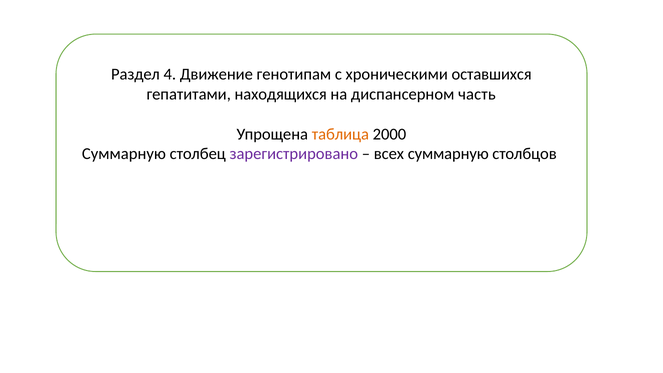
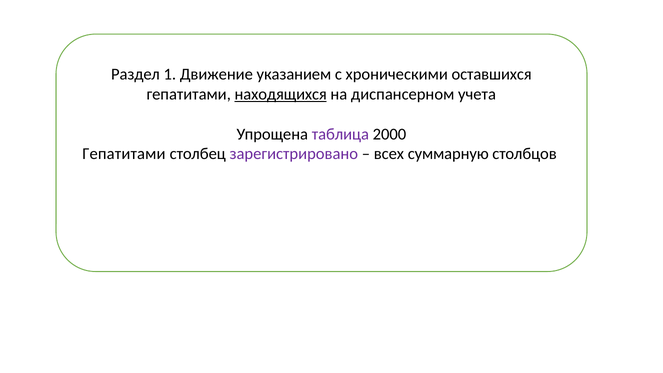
4: 4 -> 1 (170, 74)
генотипам: генотипам -> указанием (294, 74)
находящихся underline: none -> present (281, 94)
часть: часть -> учета (477, 94)
таблица colour: orange -> purple (340, 134)
Суммарную: Суммарную -> Гепатитами (124, 154)
